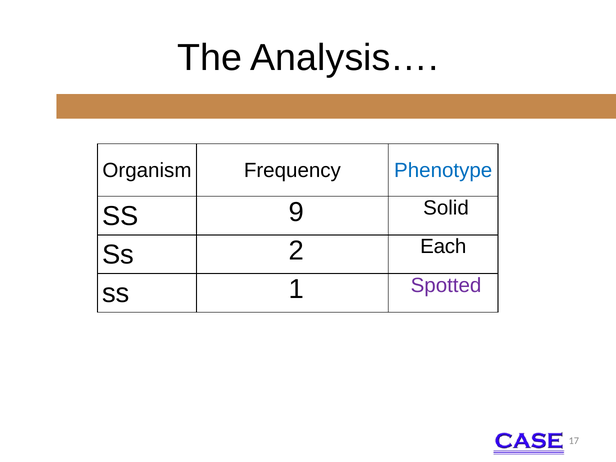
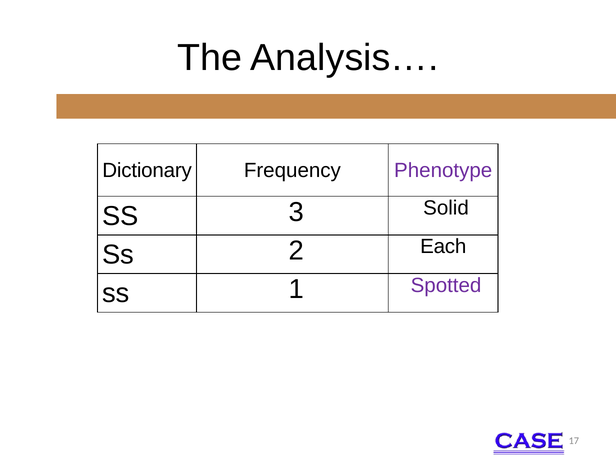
Organism: Organism -> Dictionary (147, 170)
Phenotype colour: blue -> purple (443, 170)
9: 9 -> 3 (296, 212)
